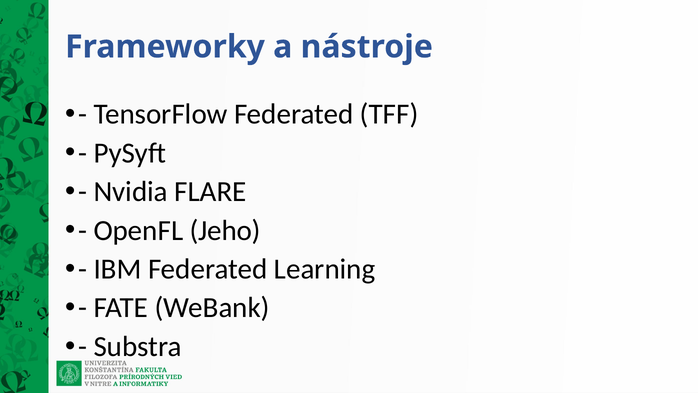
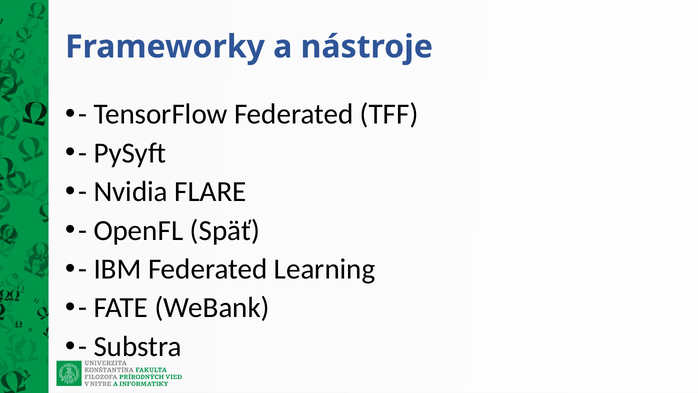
Jeho: Jeho -> Späť (225, 230)
